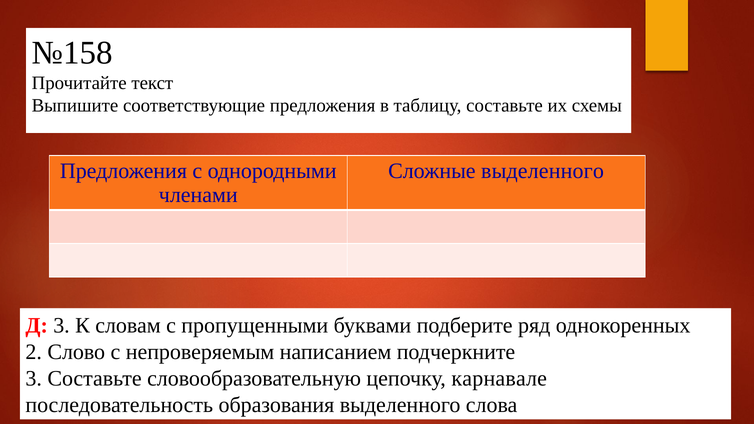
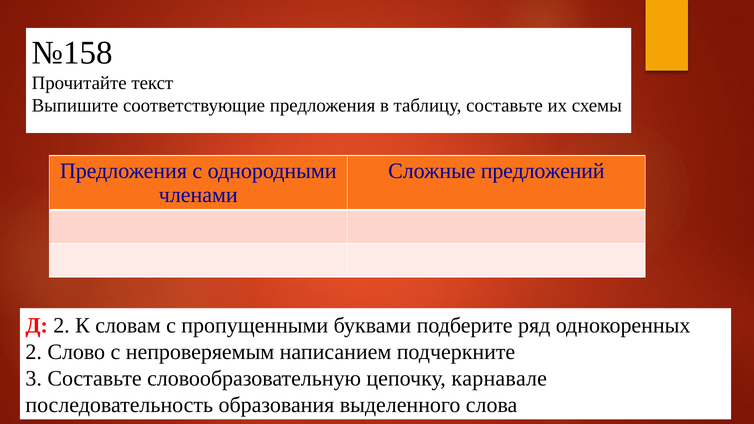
Сложные выделенного: выделенного -> предложений (543, 171)
Д 3: 3 -> 2 (61, 326)
